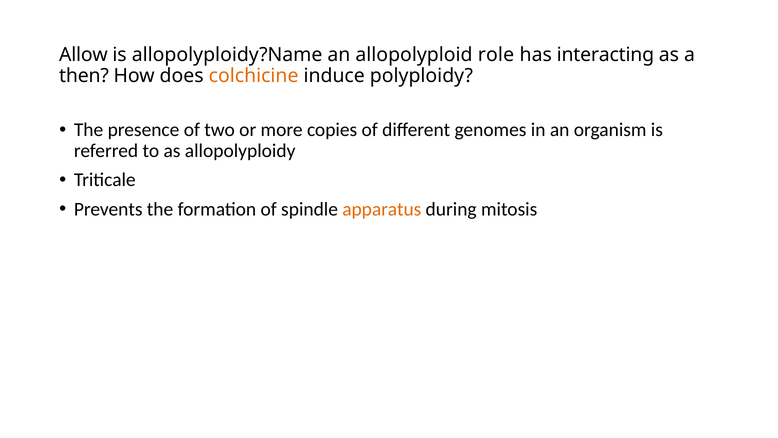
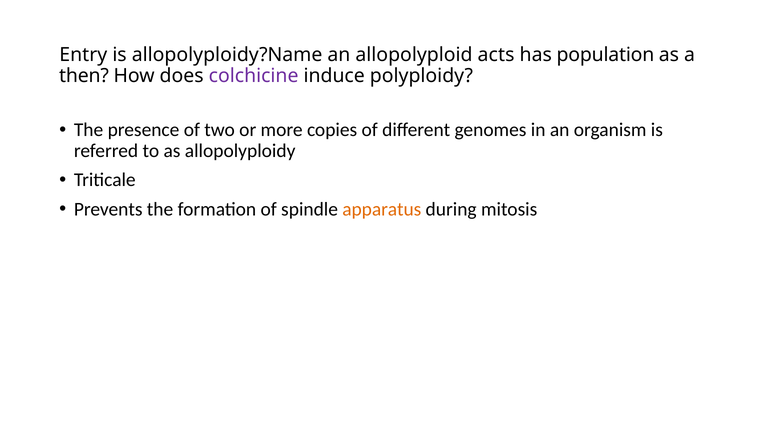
Allow: Allow -> Entry (83, 55)
role: role -> acts (496, 55)
interacting: interacting -> population (605, 55)
colchicine colour: orange -> purple (254, 76)
